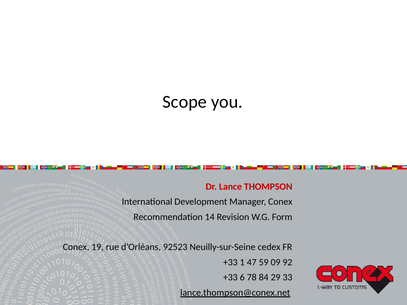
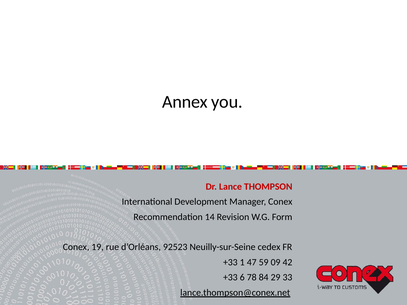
Scope: Scope -> Annex (185, 102)
92: 92 -> 42 (287, 263)
